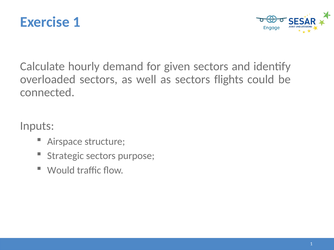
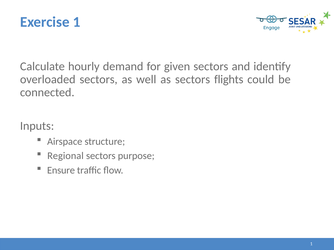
Strategic: Strategic -> Regional (65, 156)
Would: Would -> Ensure (61, 171)
